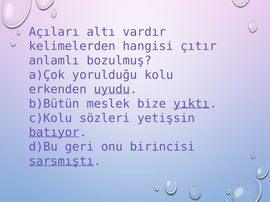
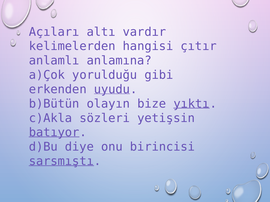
bozulmuş: bozulmuş -> anlamına (119, 61)
kolu: kolu -> gibi (159, 75)
meslek: meslek -> olayın (108, 104)
c)Kolu: c)Kolu -> c)Akla (51, 118)
geri: geri -> diye (79, 147)
